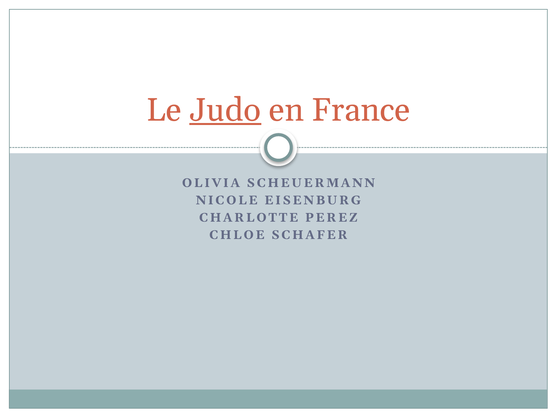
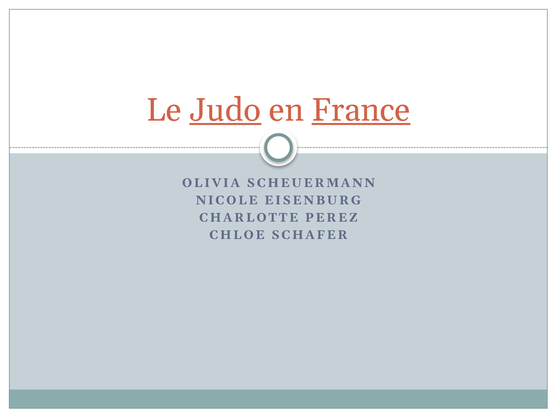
France underline: none -> present (361, 110)
